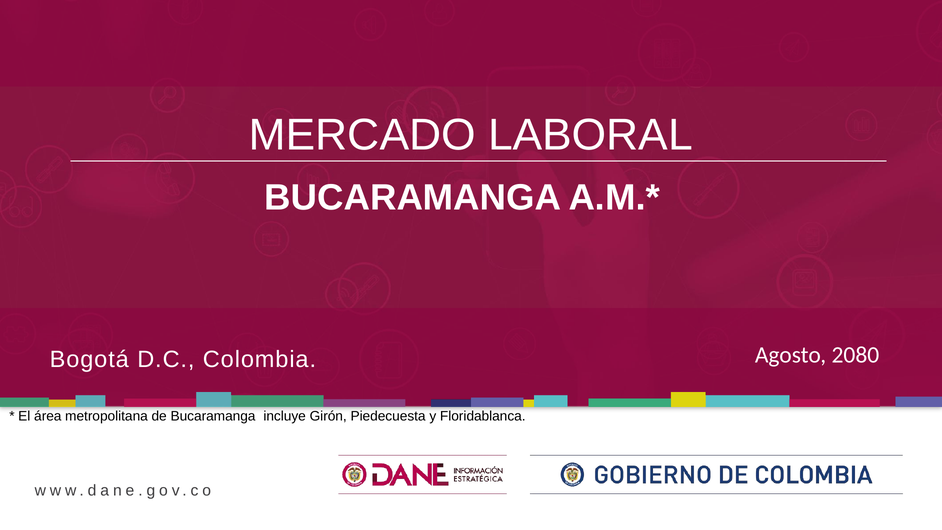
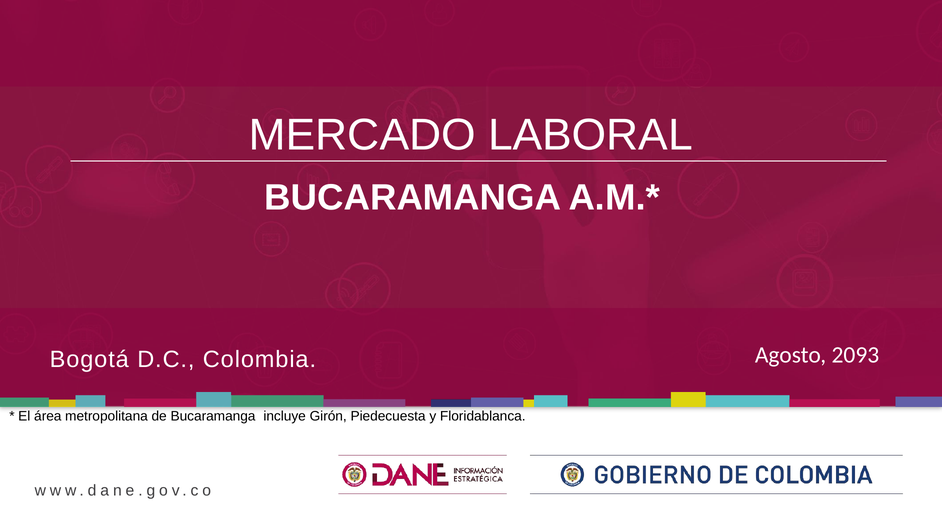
2080: 2080 -> 2093 (855, 355)
